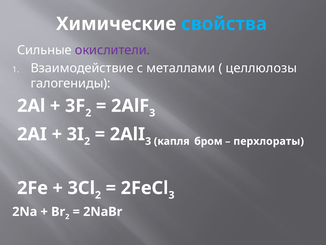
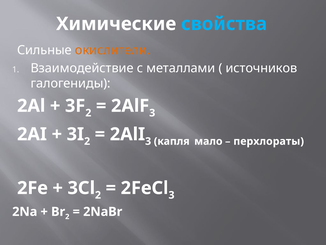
окислители colour: purple -> orange (113, 50)
целлюлозы: целлюлозы -> источников (261, 68)
бром: бром -> мало (208, 141)
